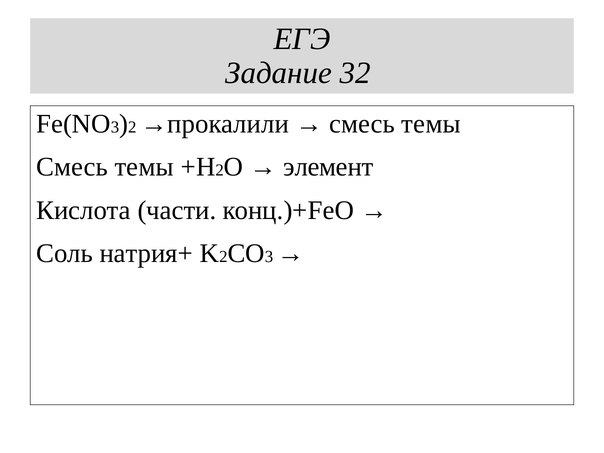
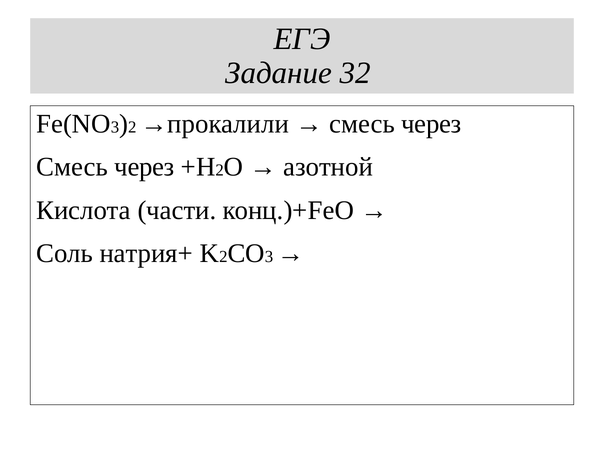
темы: темы -> через (431, 124)
темы: темы -> через (144, 167)
элемент: элемент -> азотной (328, 167)
